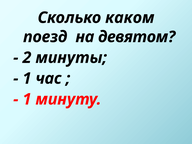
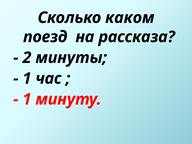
девятом: девятом -> рассказа (137, 37)
